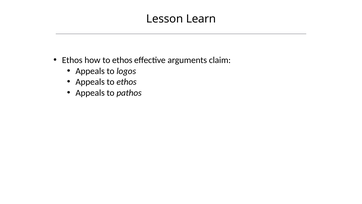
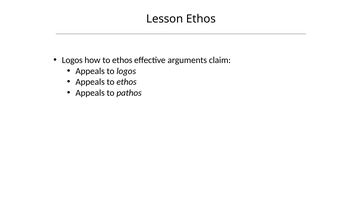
Lesson Learn: Learn -> Ethos (201, 19)
Ethos: Ethos -> Logos (72, 60)
